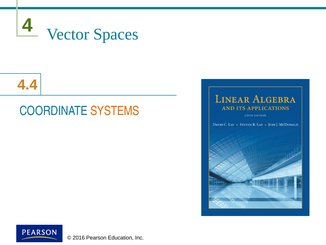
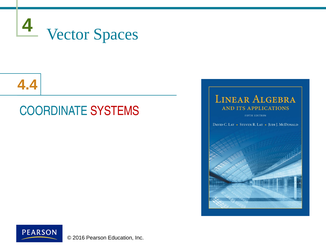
SYSTEMS colour: orange -> red (115, 111)
